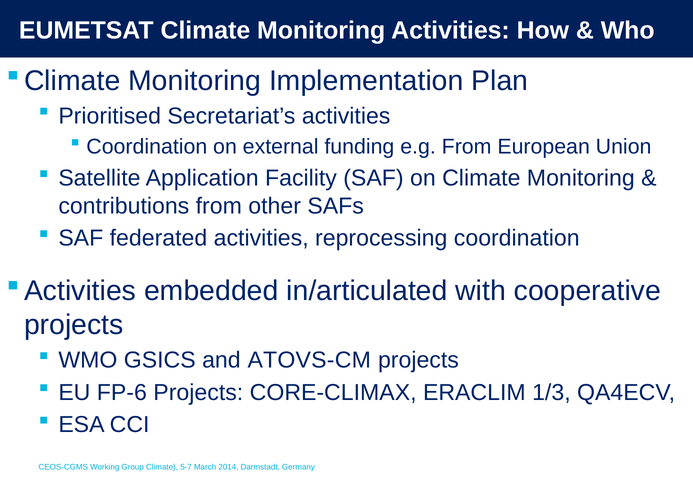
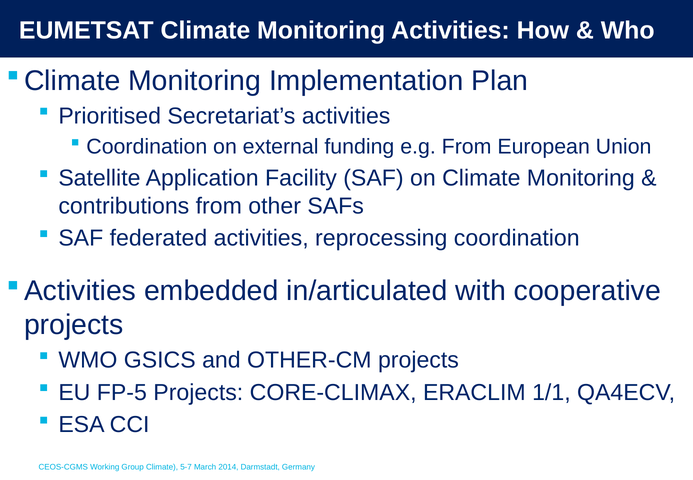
ATOVS-CM: ATOVS-CM -> OTHER-CM (309, 360)
FP-6: FP-6 -> FP-5 (122, 392)
1/3: 1/3 -> 1/1 (551, 392)
